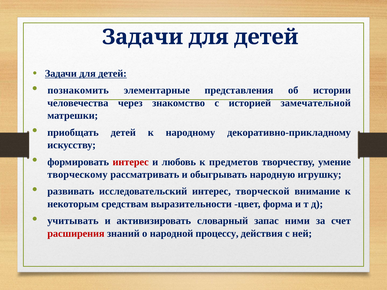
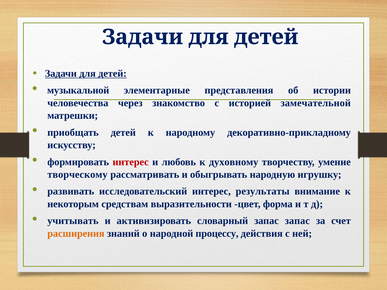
познакомить: познакомить -> музыкальной (78, 90)
предметов: предметов -> духовному (234, 162)
творческой: творческой -> результаты (263, 192)
запас ними: ними -> запас (297, 221)
расширения colour: red -> orange (76, 234)
